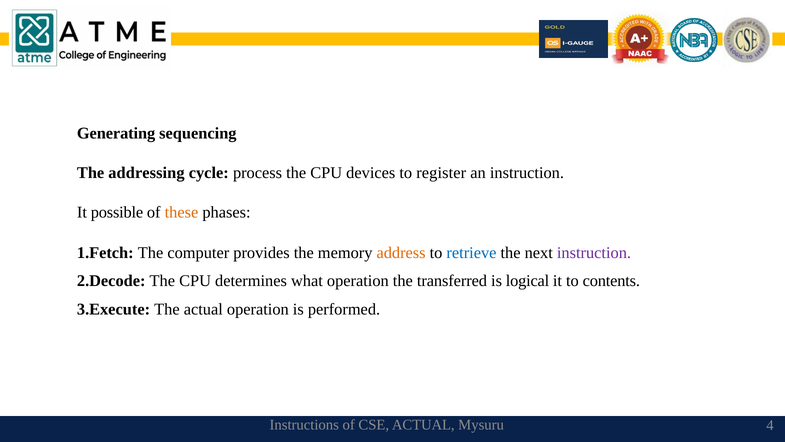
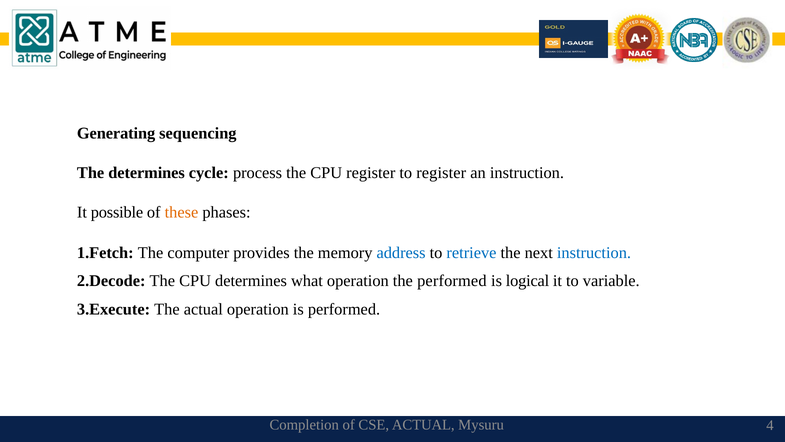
The addressing: addressing -> determines (147, 173)
CPU devices: devices -> register (371, 173)
address colour: orange -> blue (401, 252)
instruction colour: purple -> blue (594, 252)
the transferred: transferred -> performed (452, 281)
contents: contents -> variable (611, 281)
Instructions: Instructions -> Completion (304, 425)
